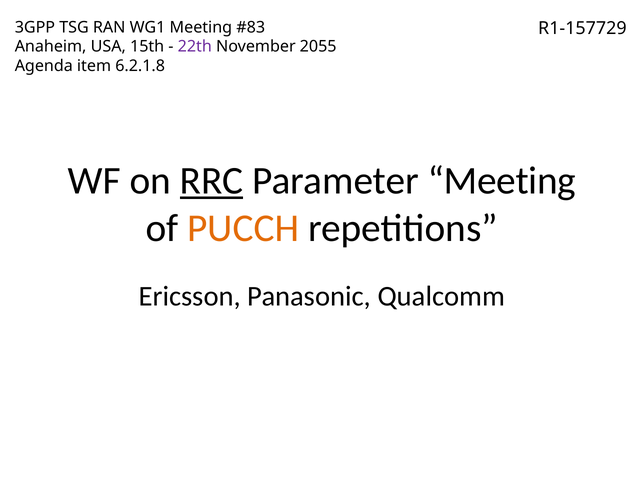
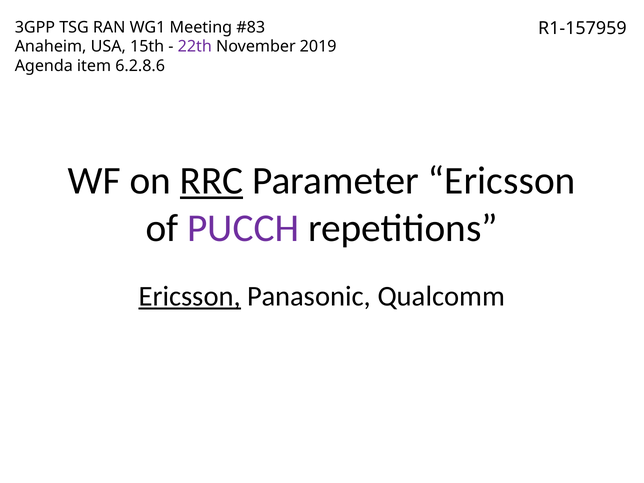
R1-157729: R1-157729 -> R1-157959 (582, 28)
2055: 2055 -> 2019 (318, 47)
6.2.1.8: 6.2.1.8 -> 6.2.8.6 (140, 66)
Parameter Meeting: Meeting -> Ericsson (502, 181)
PUCCH colour: orange -> purple (243, 228)
Ericsson underline: none -> present (190, 296)
